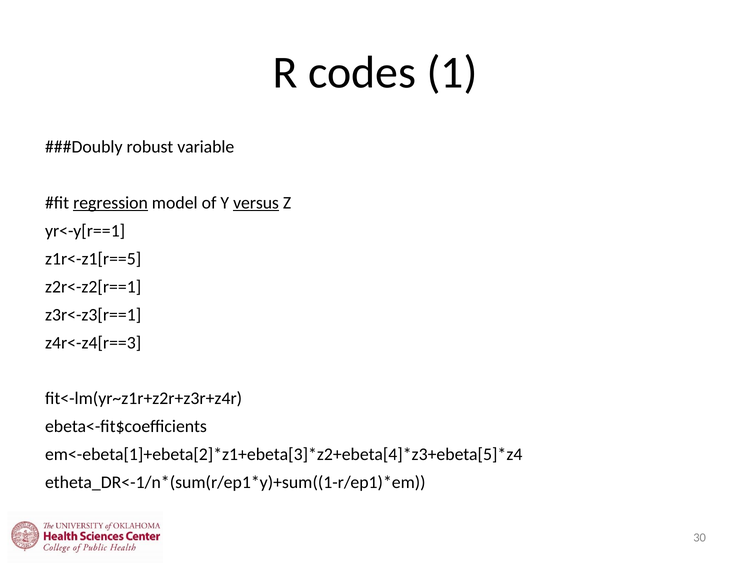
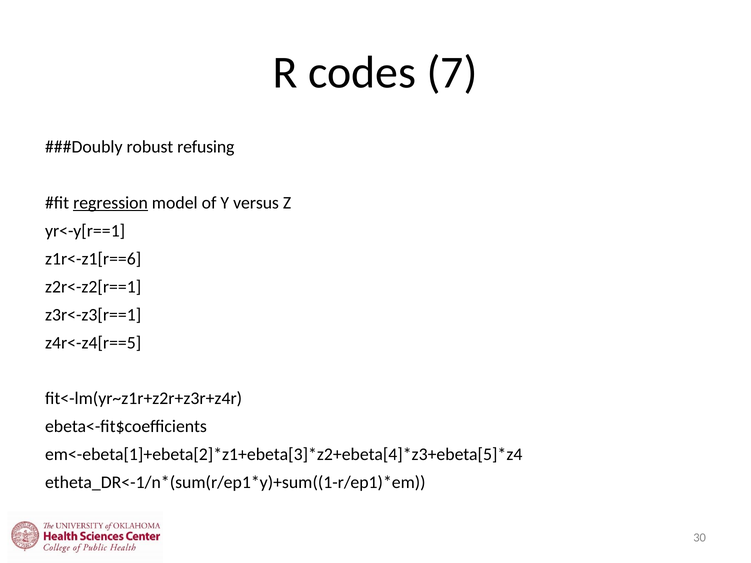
1: 1 -> 7 (452, 73)
variable: variable -> refusing (206, 147)
versus underline: present -> none (256, 203)
z1r<-z1[r==5: z1r<-z1[r==5 -> z1r<-z1[r==6 (93, 259)
z4r<-z4[r==3: z4r<-z4[r==3 -> z4r<-z4[r==5 (93, 343)
